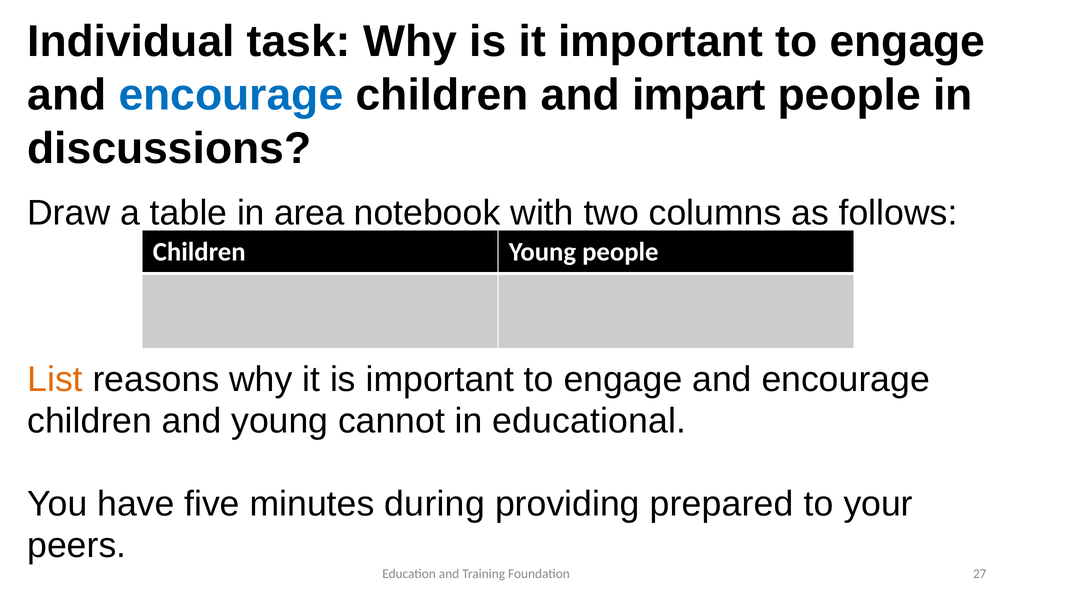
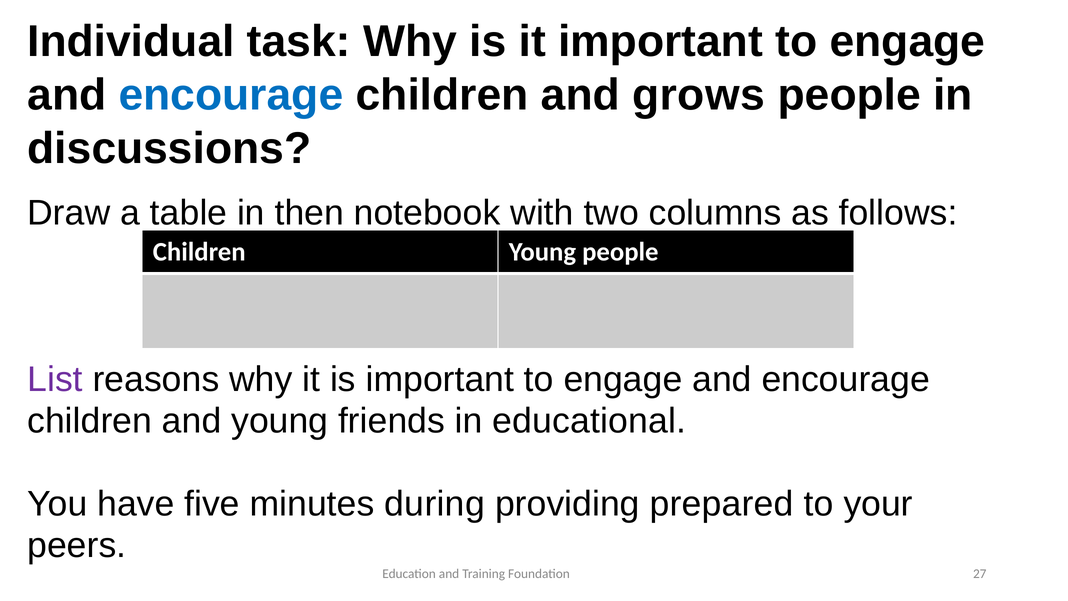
impart: impart -> grows (698, 95)
area: area -> then (309, 213)
List colour: orange -> purple (55, 379)
cannot: cannot -> friends (392, 421)
